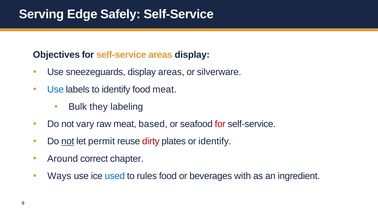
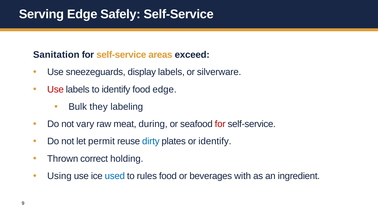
Objectives: Objectives -> Sanitation (56, 55)
areas display: display -> exceed (192, 55)
display areas: areas -> labels (171, 72)
Use colour: blue -> red (55, 89)
food meat: meat -> edge (165, 89)
based: based -> during (153, 124)
not underline: present -> none (68, 141)
dirty colour: red -> blue (151, 141)
Around: Around -> Thrown (63, 158)
chapter: chapter -> holding (127, 158)
Ways: Ways -> Using (59, 176)
